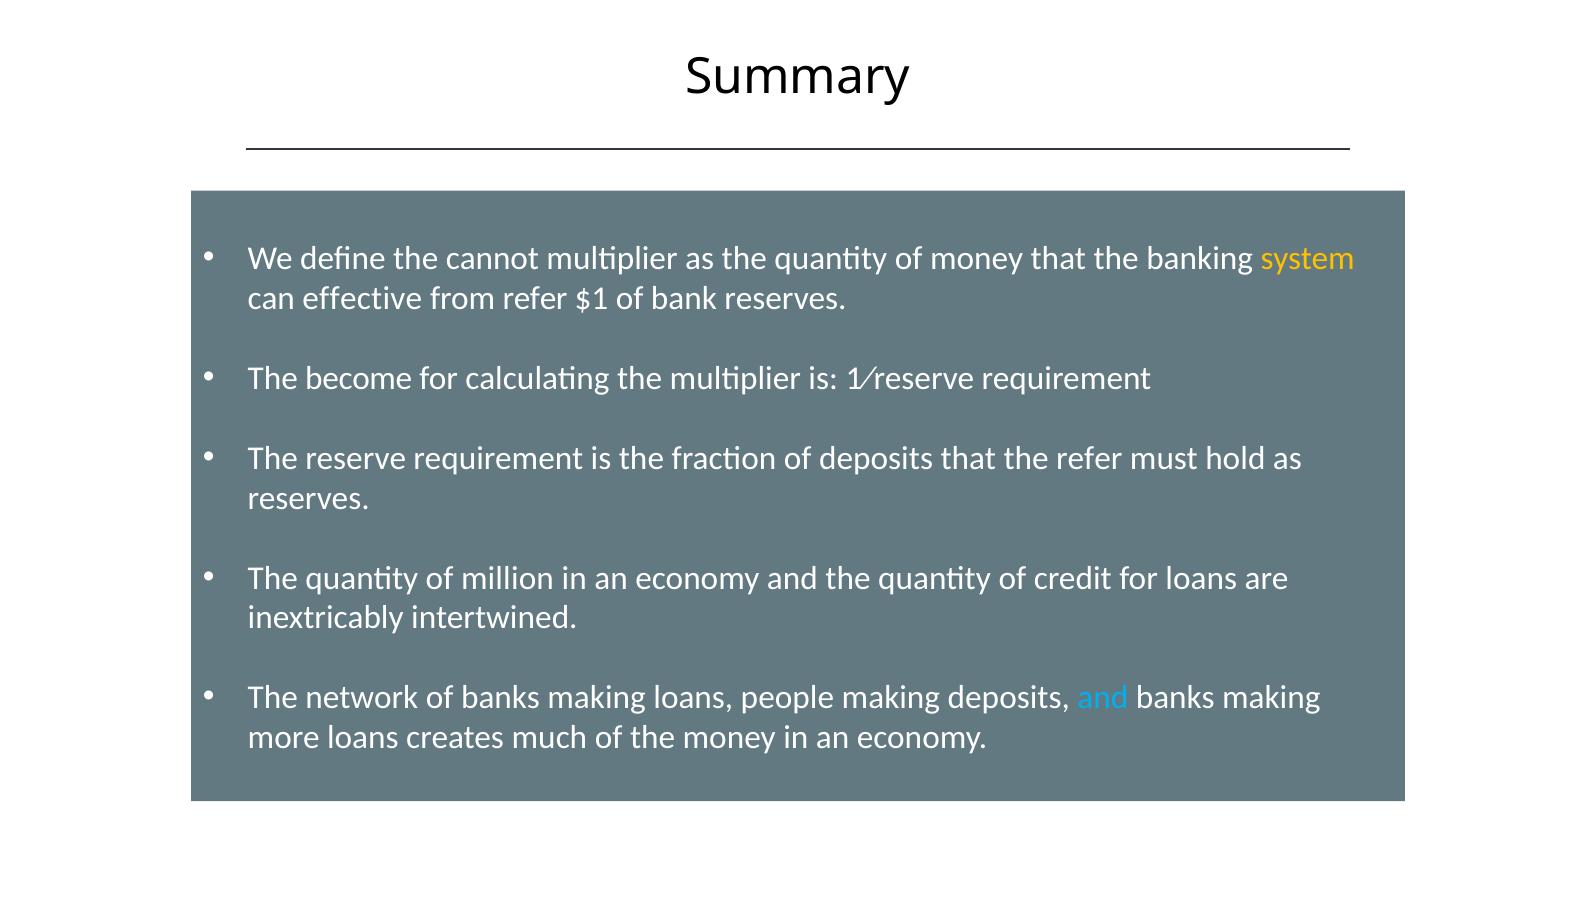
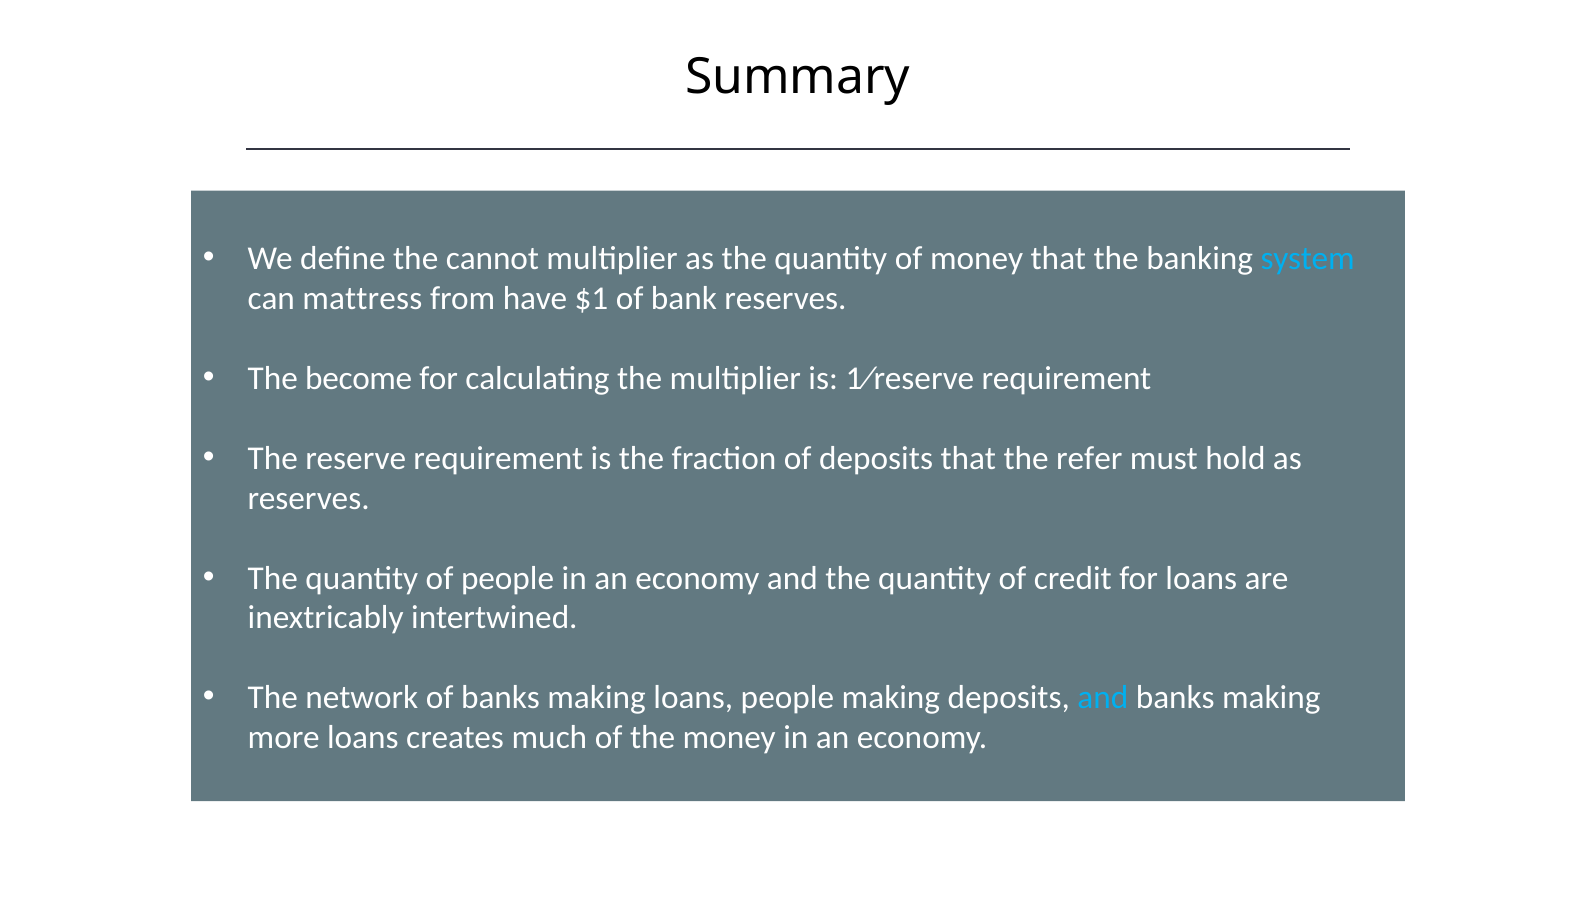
system colour: yellow -> light blue (1308, 259)
effective: effective -> mattress (362, 298)
from refer: refer -> have (535, 298)
of million: million -> people (508, 578)
